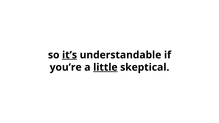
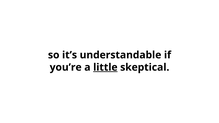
it’s underline: present -> none (70, 55)
